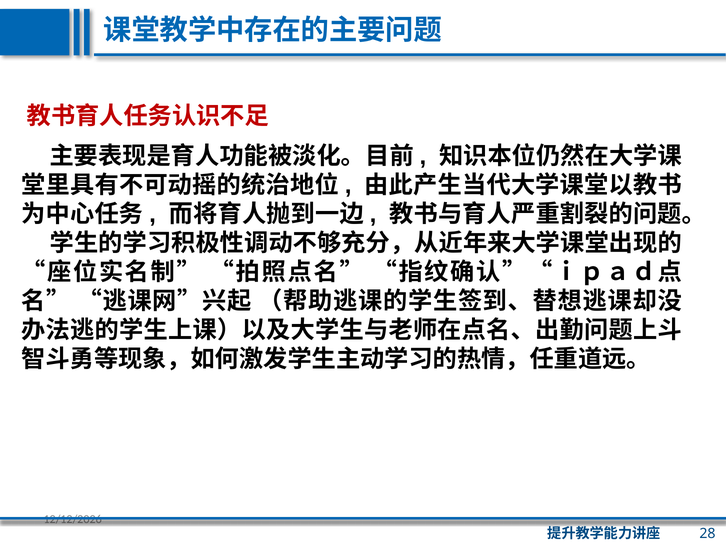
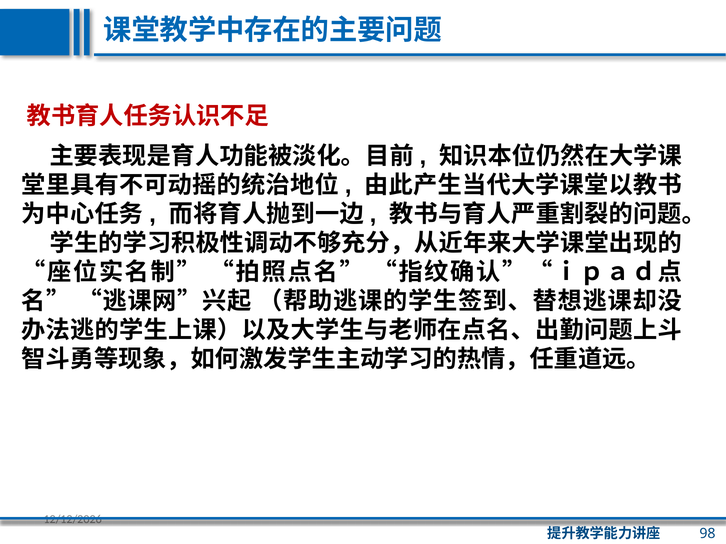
28: 28 -> 98 (707, 534)
